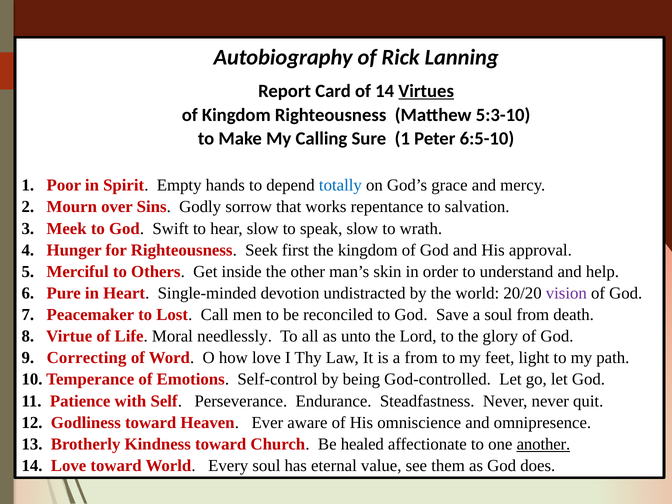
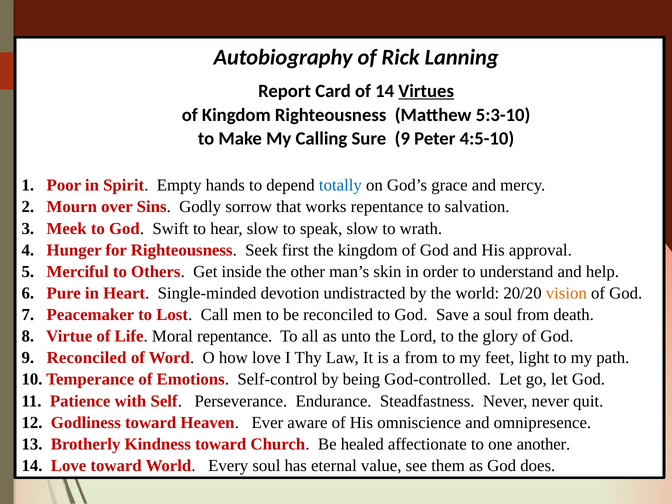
Sure 1: 1 -> 9 (402, 139)
6:5-10: 6:5-10 -> 4:5-10 (487, 139)
vision colour: purple -> orange (566, 293)
Moral needlessly: needlessly -> repentance (235, 336)
9 Correcting: Correcting -> Reconciled (87, 358)
another underline: present -> none (543, 444)
